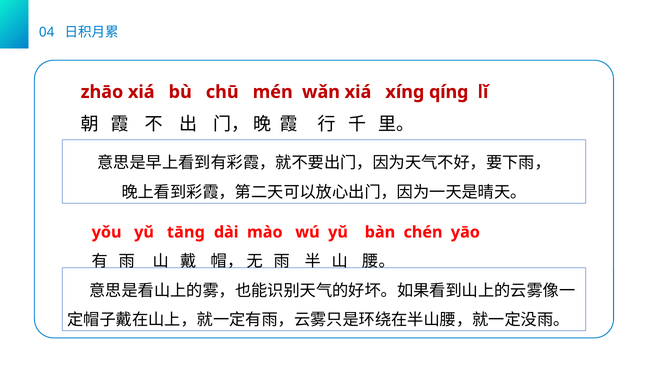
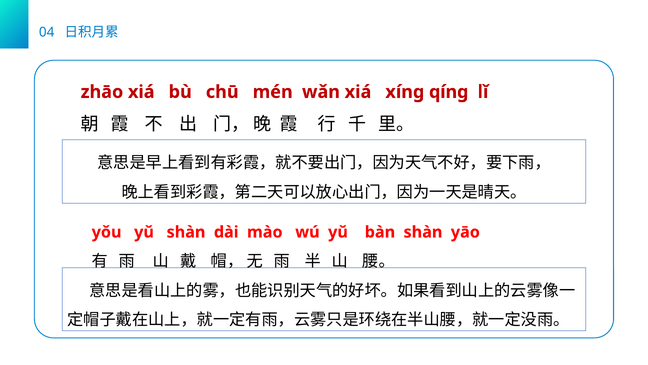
yǔ tāng: tāng -> shàn (186, 232)
bàn chén: chén -> shàn (423, 232)
